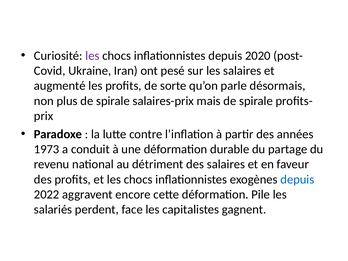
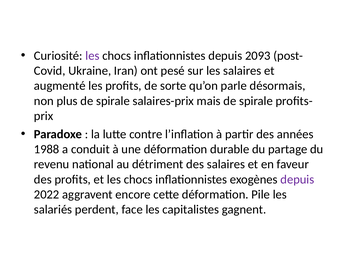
2020: 2020 -> 2093 (258, 56)
1973: 1973 -> 1988 (47, 149)
depuis colour: blue -> purple (297, 179)
